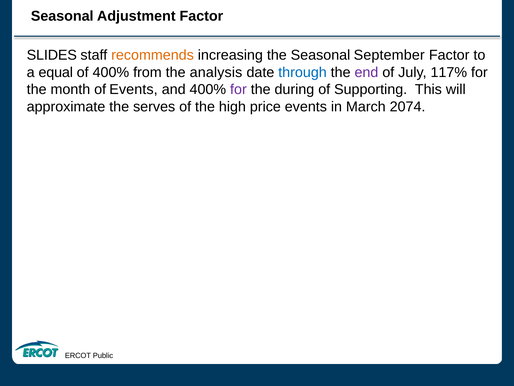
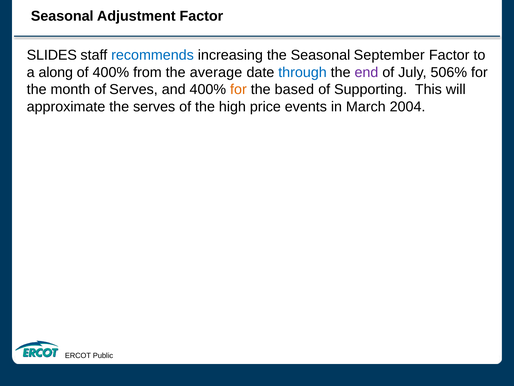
recommends colour: orange -> blue (153, 55)
equal: equal -> along (56, 72)
analysis: analysis -> average (216, 72)
117%: 117% -> 506% (449, 72)
of Events: Events -> Serves (134, 89)
for colour: purple -> orange (238, 89)
during: during -> based (294, 89)
2074: 2074 -> 2004 (408, 107)
